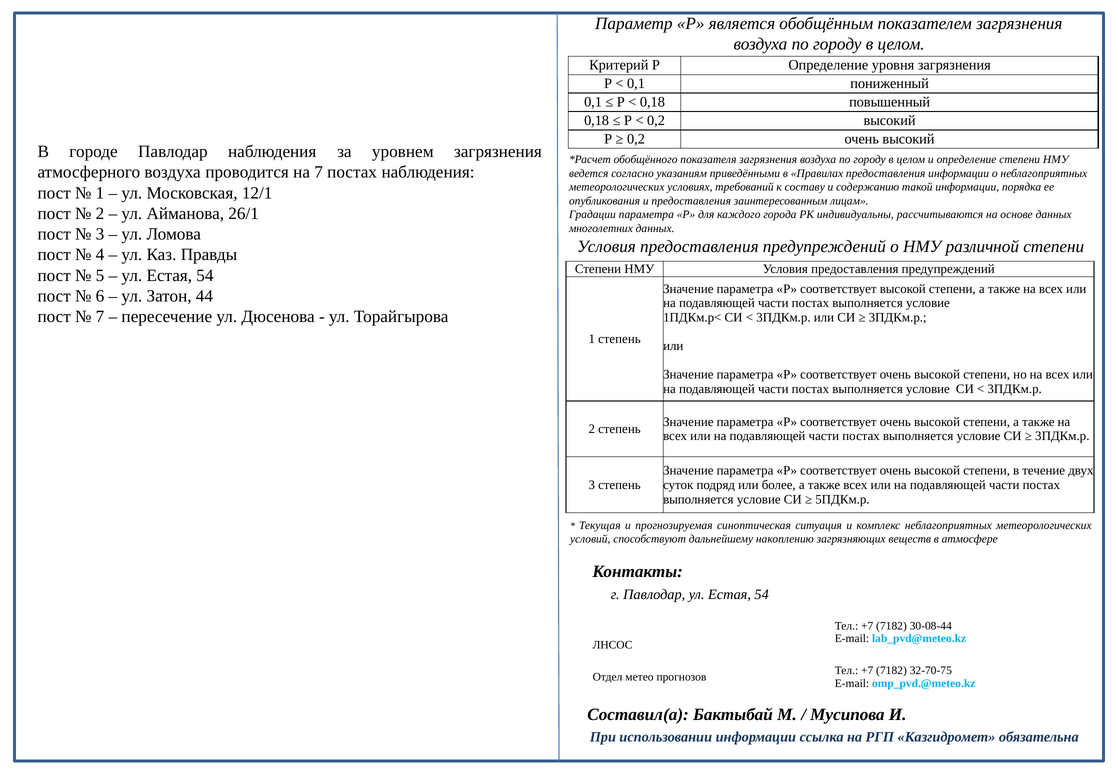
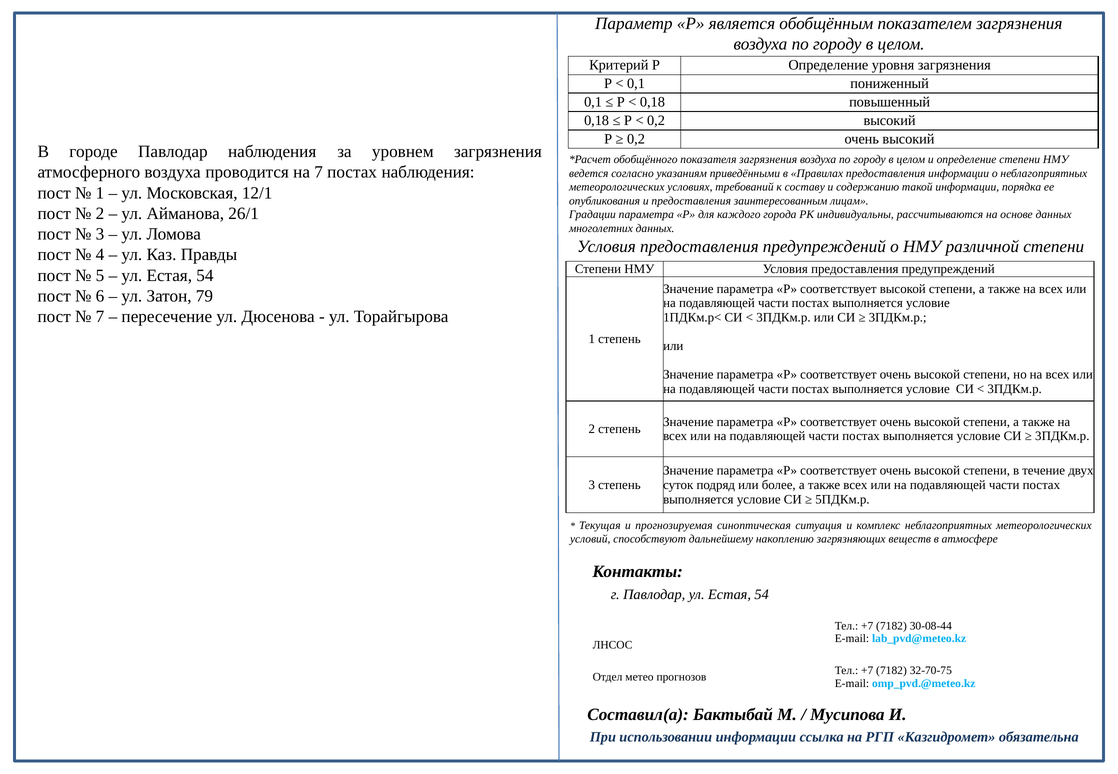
44: 44 -> 79 (204, 296)
